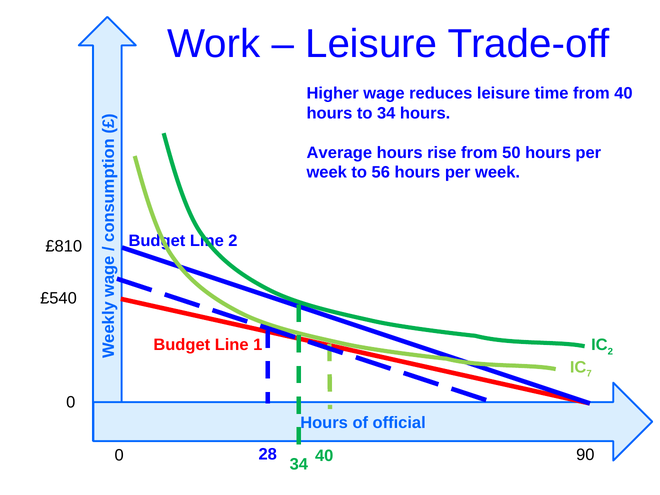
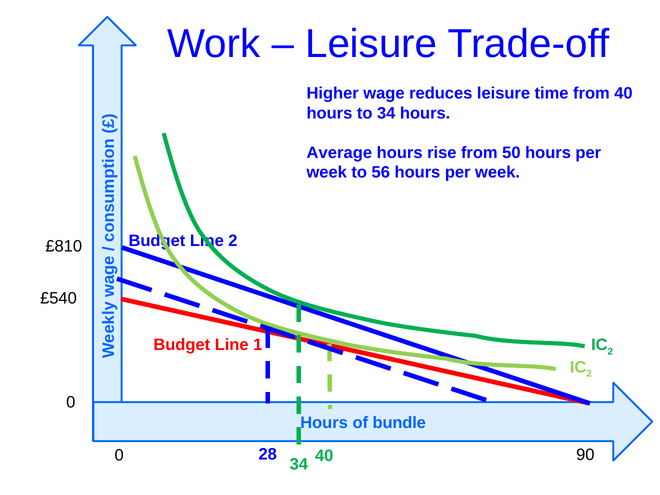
7: 7 -> 2 (589, 374)
official: official -> bundle (399, 423)
